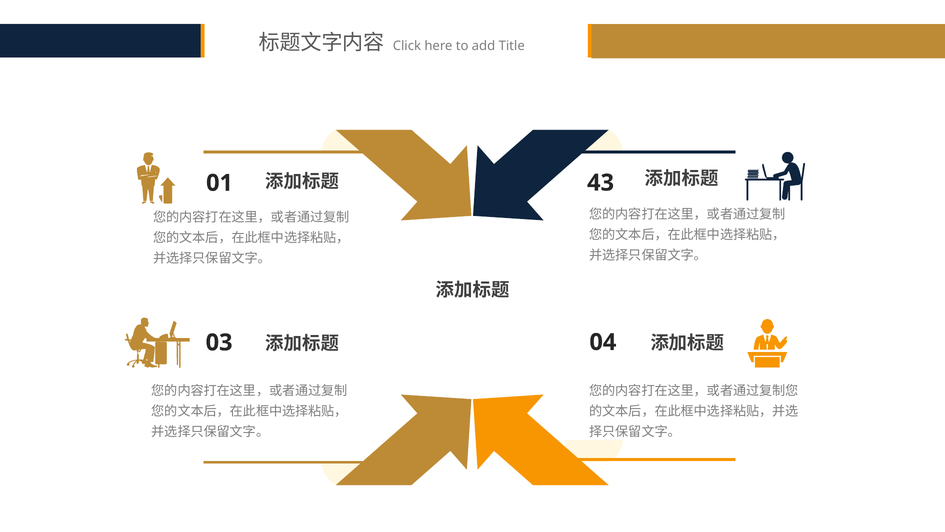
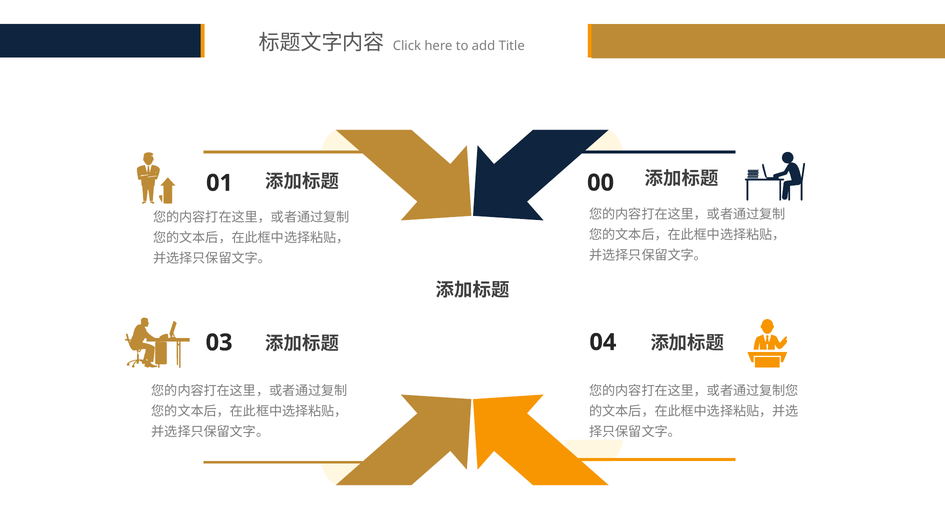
43: 43 -> 00 (601, 183)
